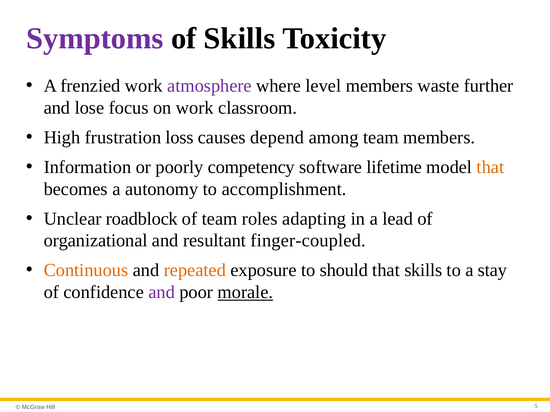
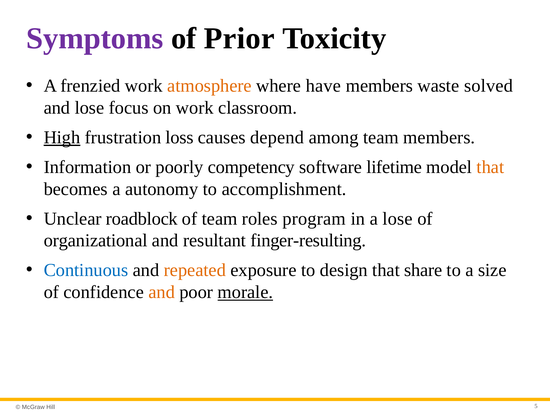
of Skills: Skills -> Prior (239, 39)
atmosphere colour: purple -> orange (209, 86)
level: level -> have (323, 86)
further: further -> solved (488, 86)
High underline: none -> present (62, 138)
adapting: adapting -> program (314, 219)
a lead: lead -> lose (398, 219)
finger-coupled: finger-coupled -> finger-resulting (308, 241)
Continuous colour: orange -> blue (86, 271)
should: should -> design (344, 271)
that skills: skills -> share (423, 271)
stay: stay -> size (492, 271)
and colour: purple -> orange (162, 293)
